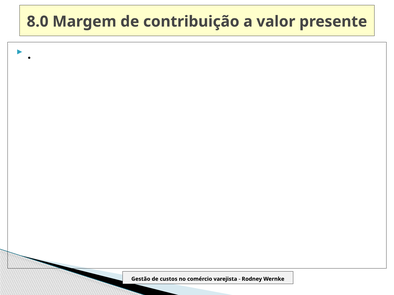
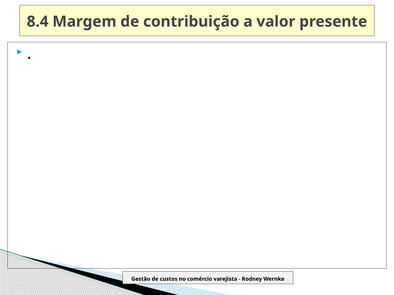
8.0: 8.0 -> 8.4 (38, 22)
